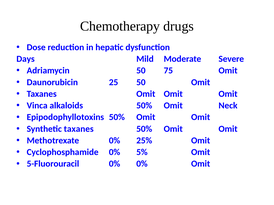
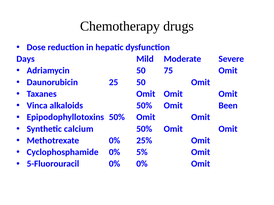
Neck: Neck -> Been (228, 106)
Synthetic taxanes: taxanes -> calcium (79, 129)
